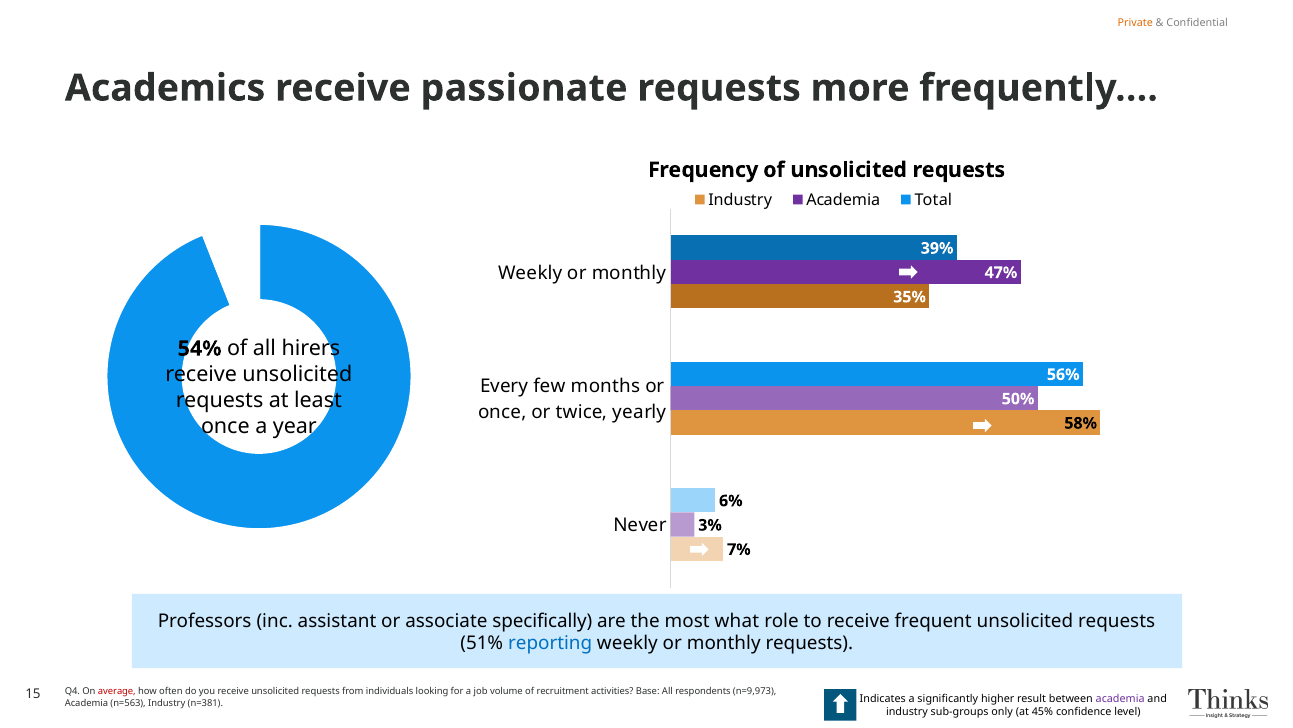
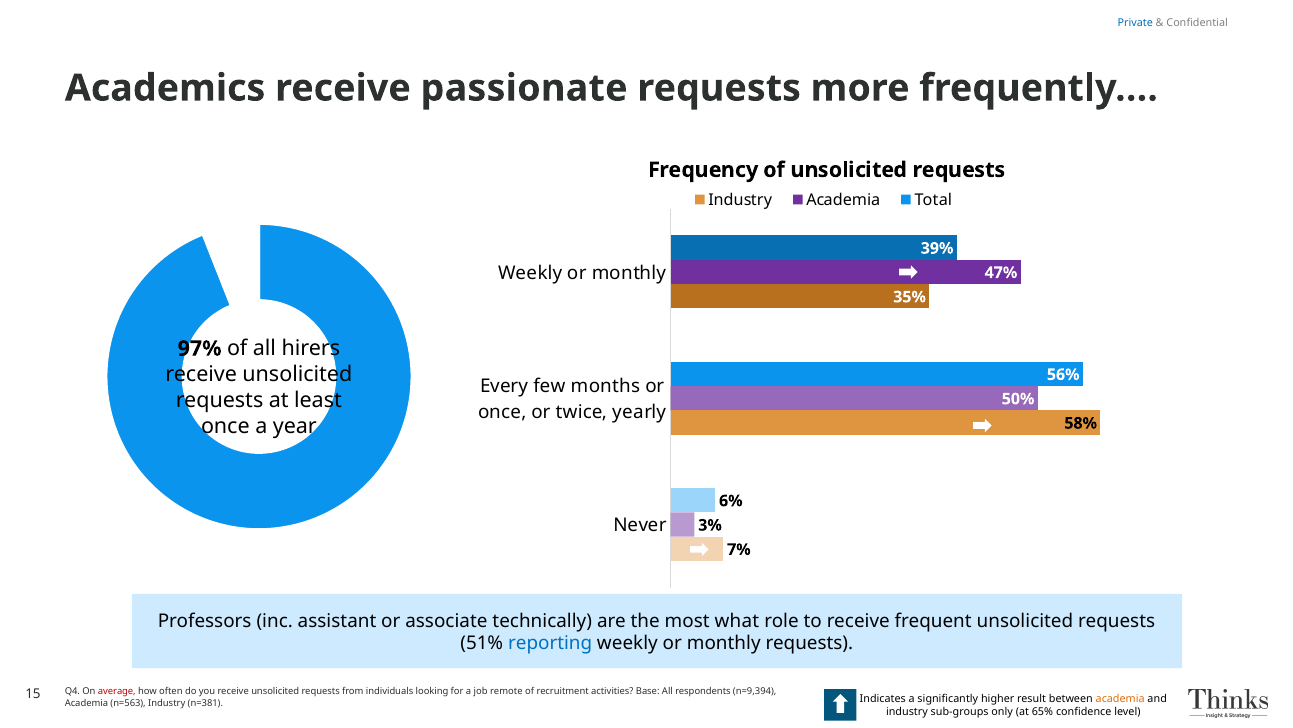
Private colour: orange -> blue (1135, 23)
54%: 54% -> 97% (200, 348)
specifically: specifically -> technically (542, 620)
volume: volume -> remote (506, 691)
n=9,973: n=9,973 -> n=9,394 (755, 691)
academia colour: purple -> orange (1120, 698)
45%: 45% -> 65% (1042, 711)
